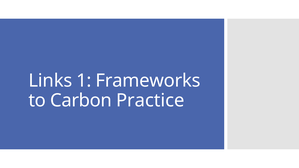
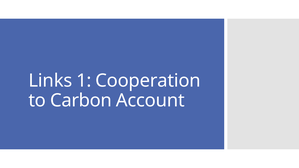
Frameworks: Frameworks -> Cooperation (148, 81)
Practice: Practice -> Account (150, 101)
